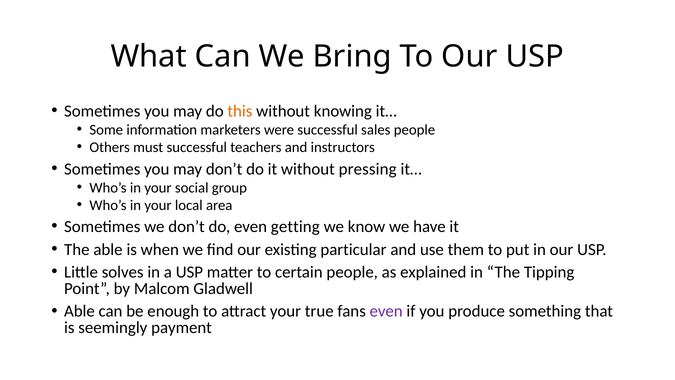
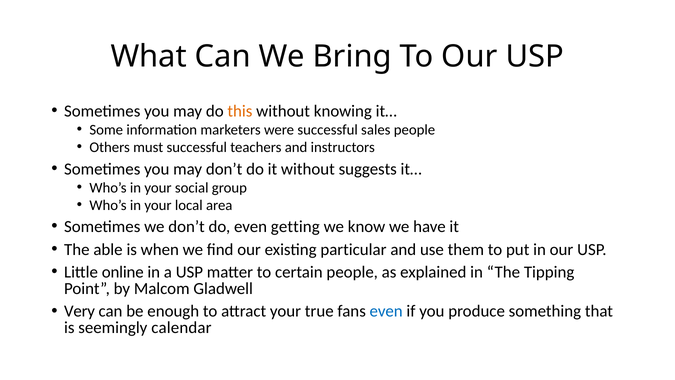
pressing: pressing -> suggests (368, 169)
solves: solves -> online (123, 272)
Able: Able -> Very (80, 311)
even colour: purple -> blue (386, 311)
payment: payment -> calendar (181, 328)
